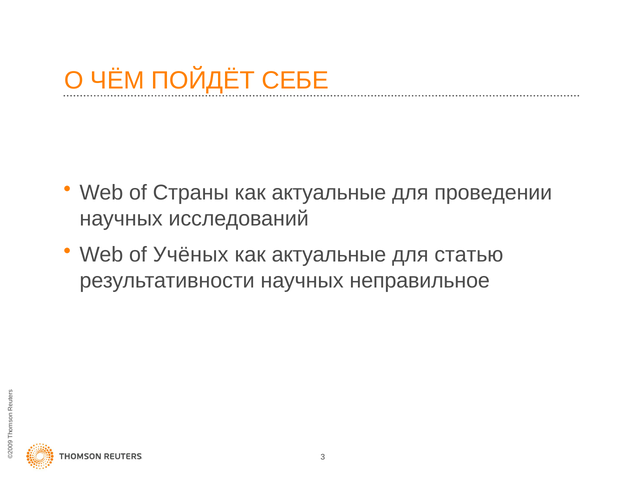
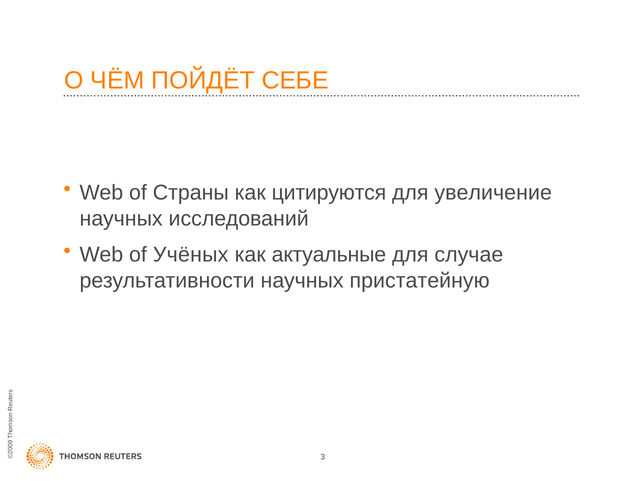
актуальные: актуальные -> цитируются (329, 193)
проведении: проведении -> увеличение (493, 193)
статью: статью -> случае (469, 255)
неправильное: неправильное -> пристатейную (420, 280)
